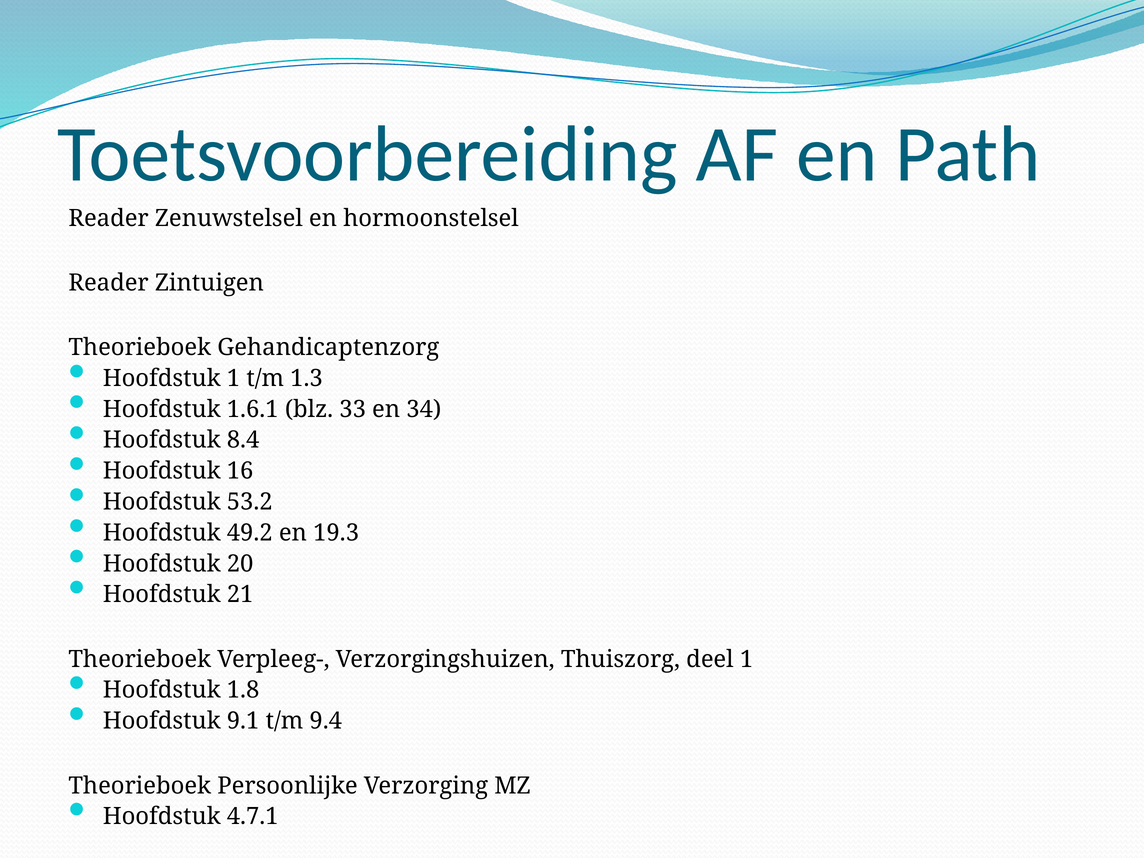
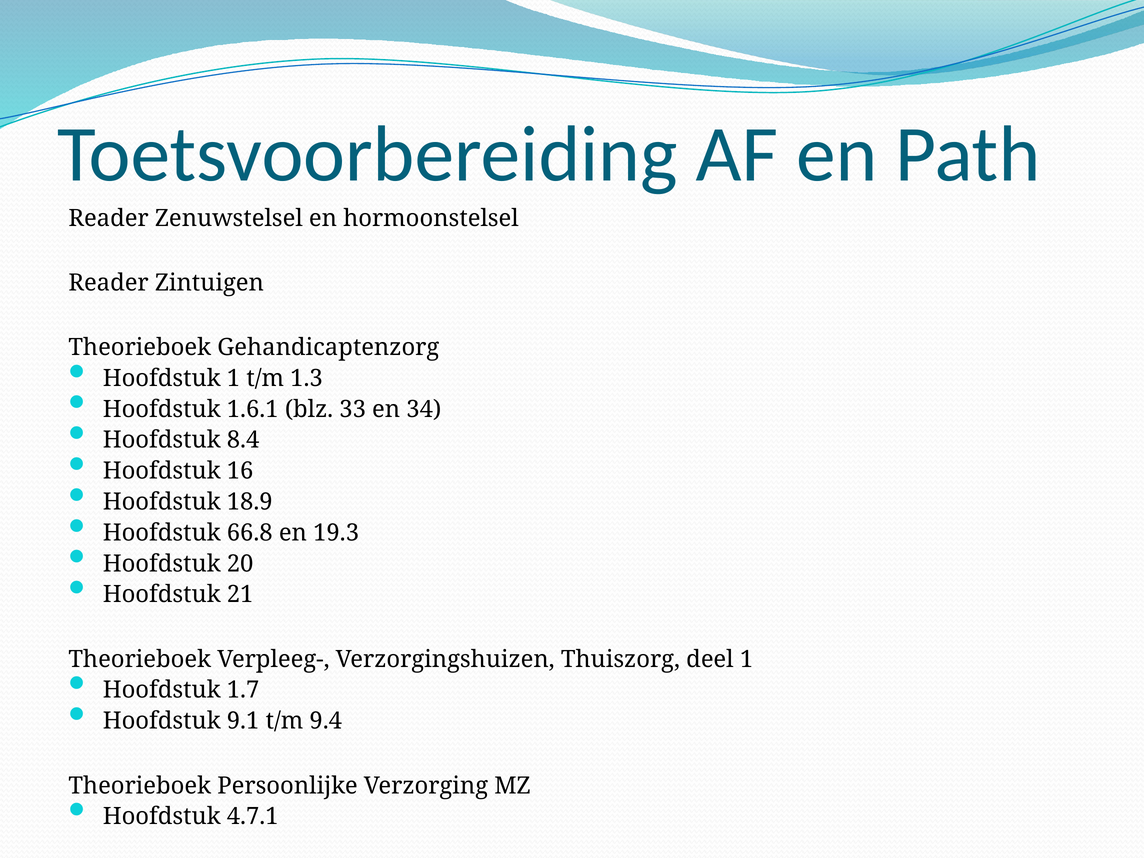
53.2: 53.2 -> 18.9 (250, 502)
49.2: 49.2 -> 66.8 (250, 533)
1.8: 1.8 -> 1.7 (243, 690)
